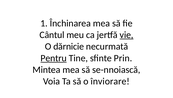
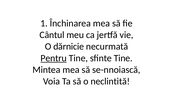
vie underline: present -> none (127, 35)
sfinte Prin: Prin -> Tine (123, 58)
înviorare: înviorare -> neclintită (110, 81)
